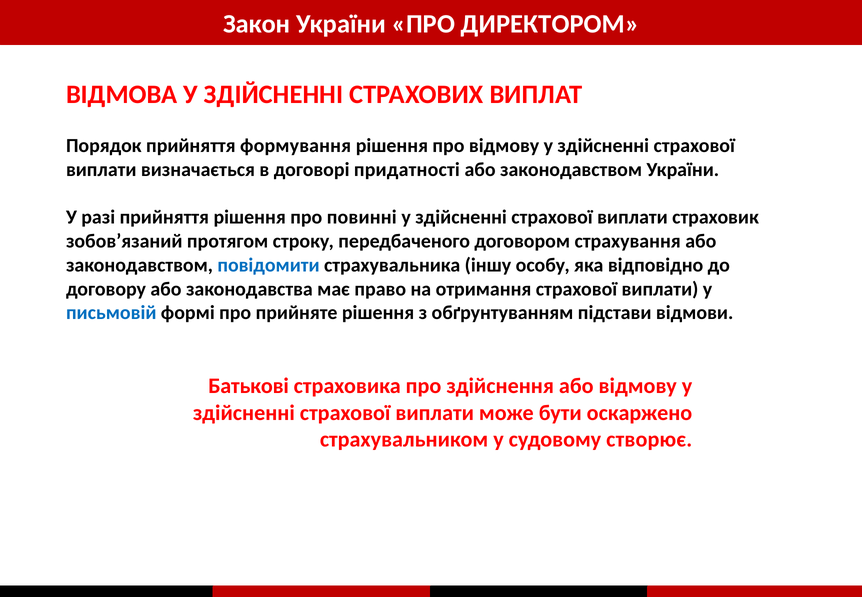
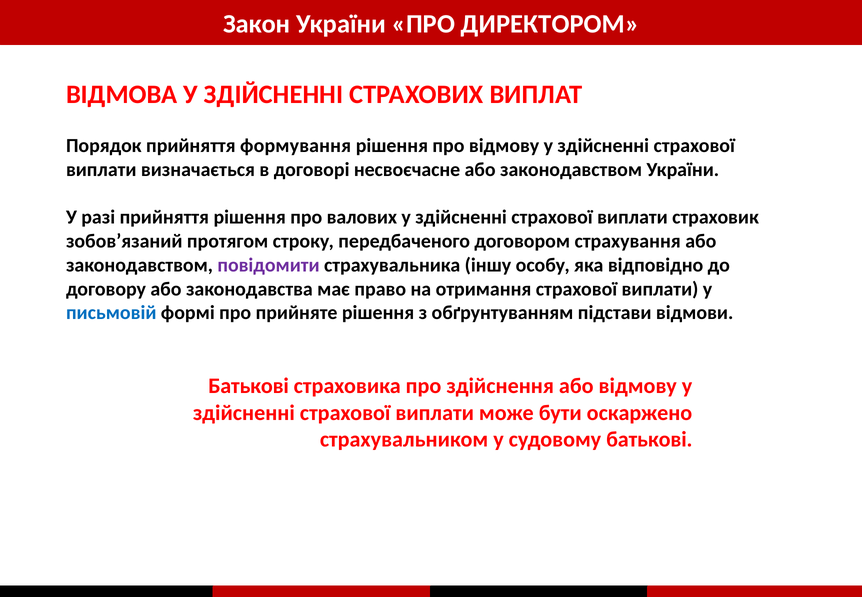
придатності: придатності -> несвоєчасне (407, 170)
повинні: повинні -> валових (362, 217)
повідомити colour: blue -> purple (269, 265)
судовому створює: створює -> батькові (649, 439)
